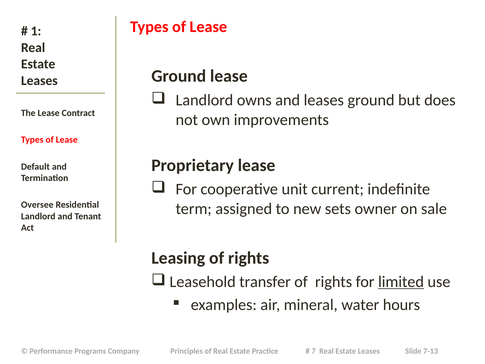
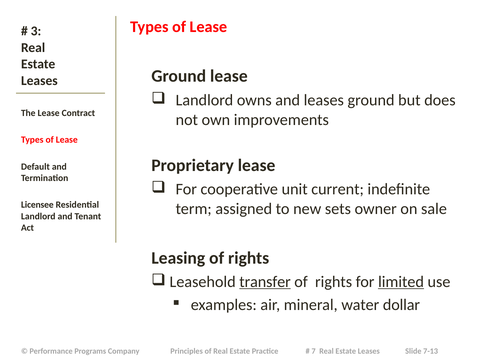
1: 1 -> 3 (36, 31)
Oversee: Oversee -> Licensee (37, 205)
transfer underline: none -> present (265, 282)
hours: hours -> dollar (401, 304)
